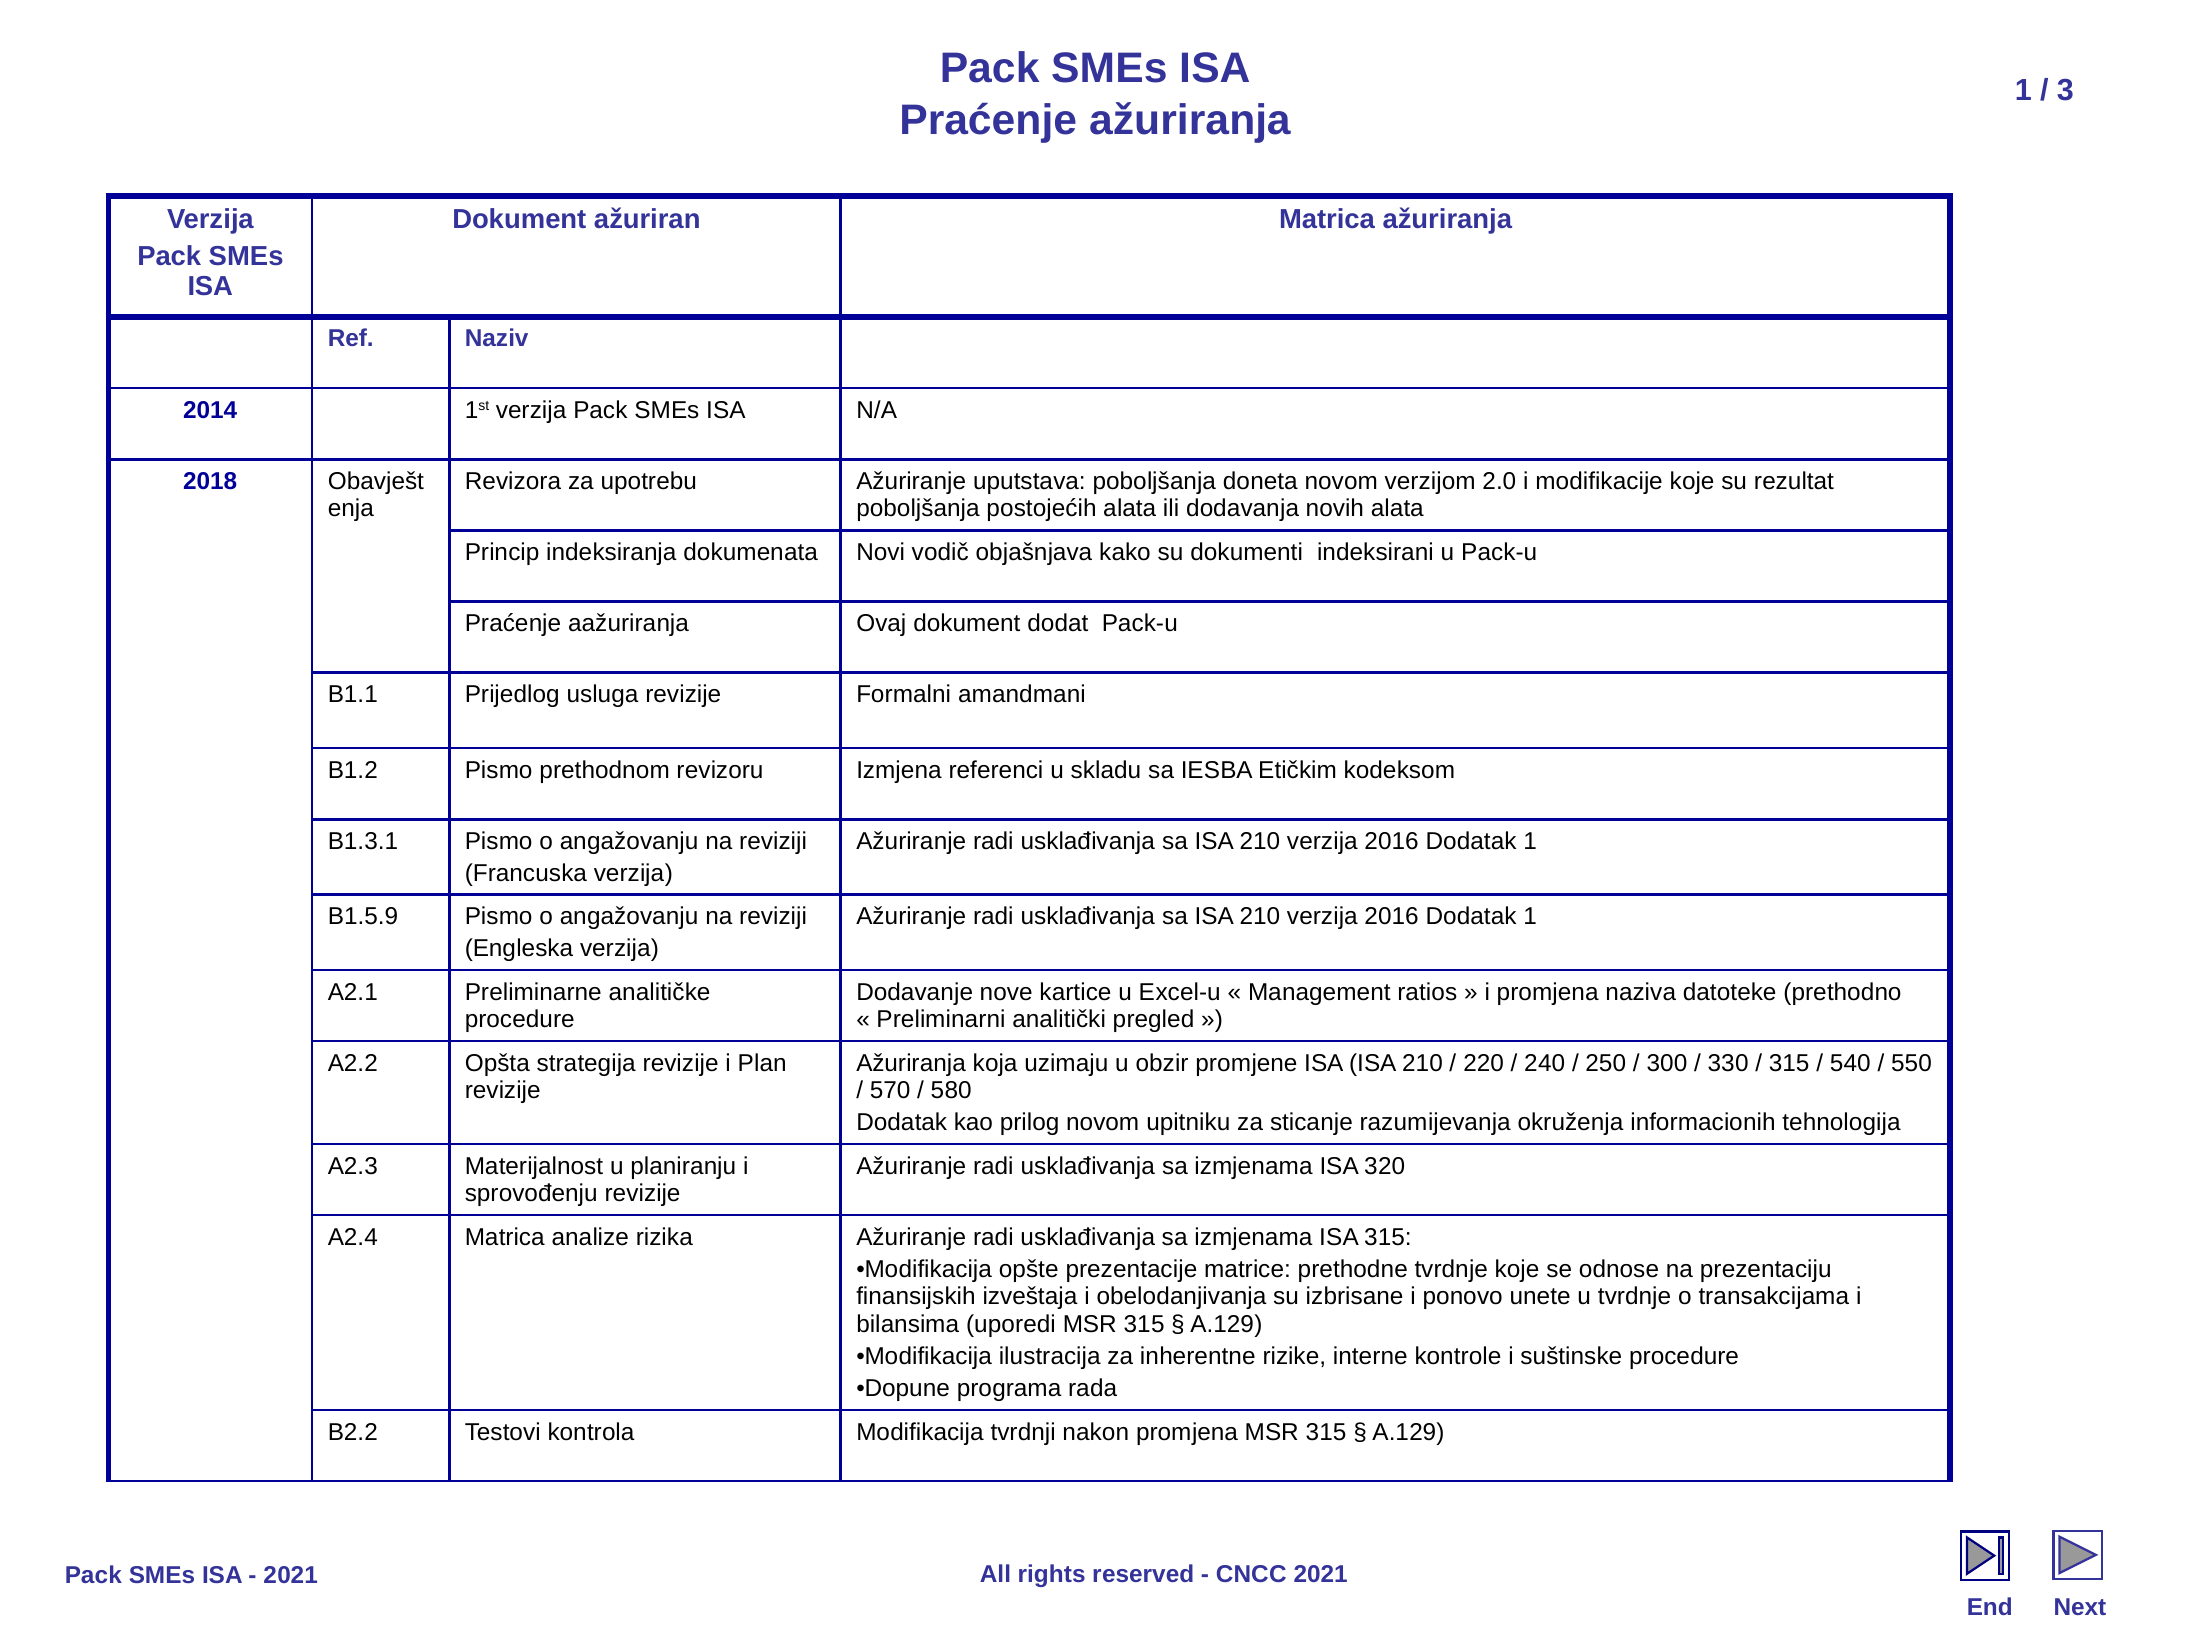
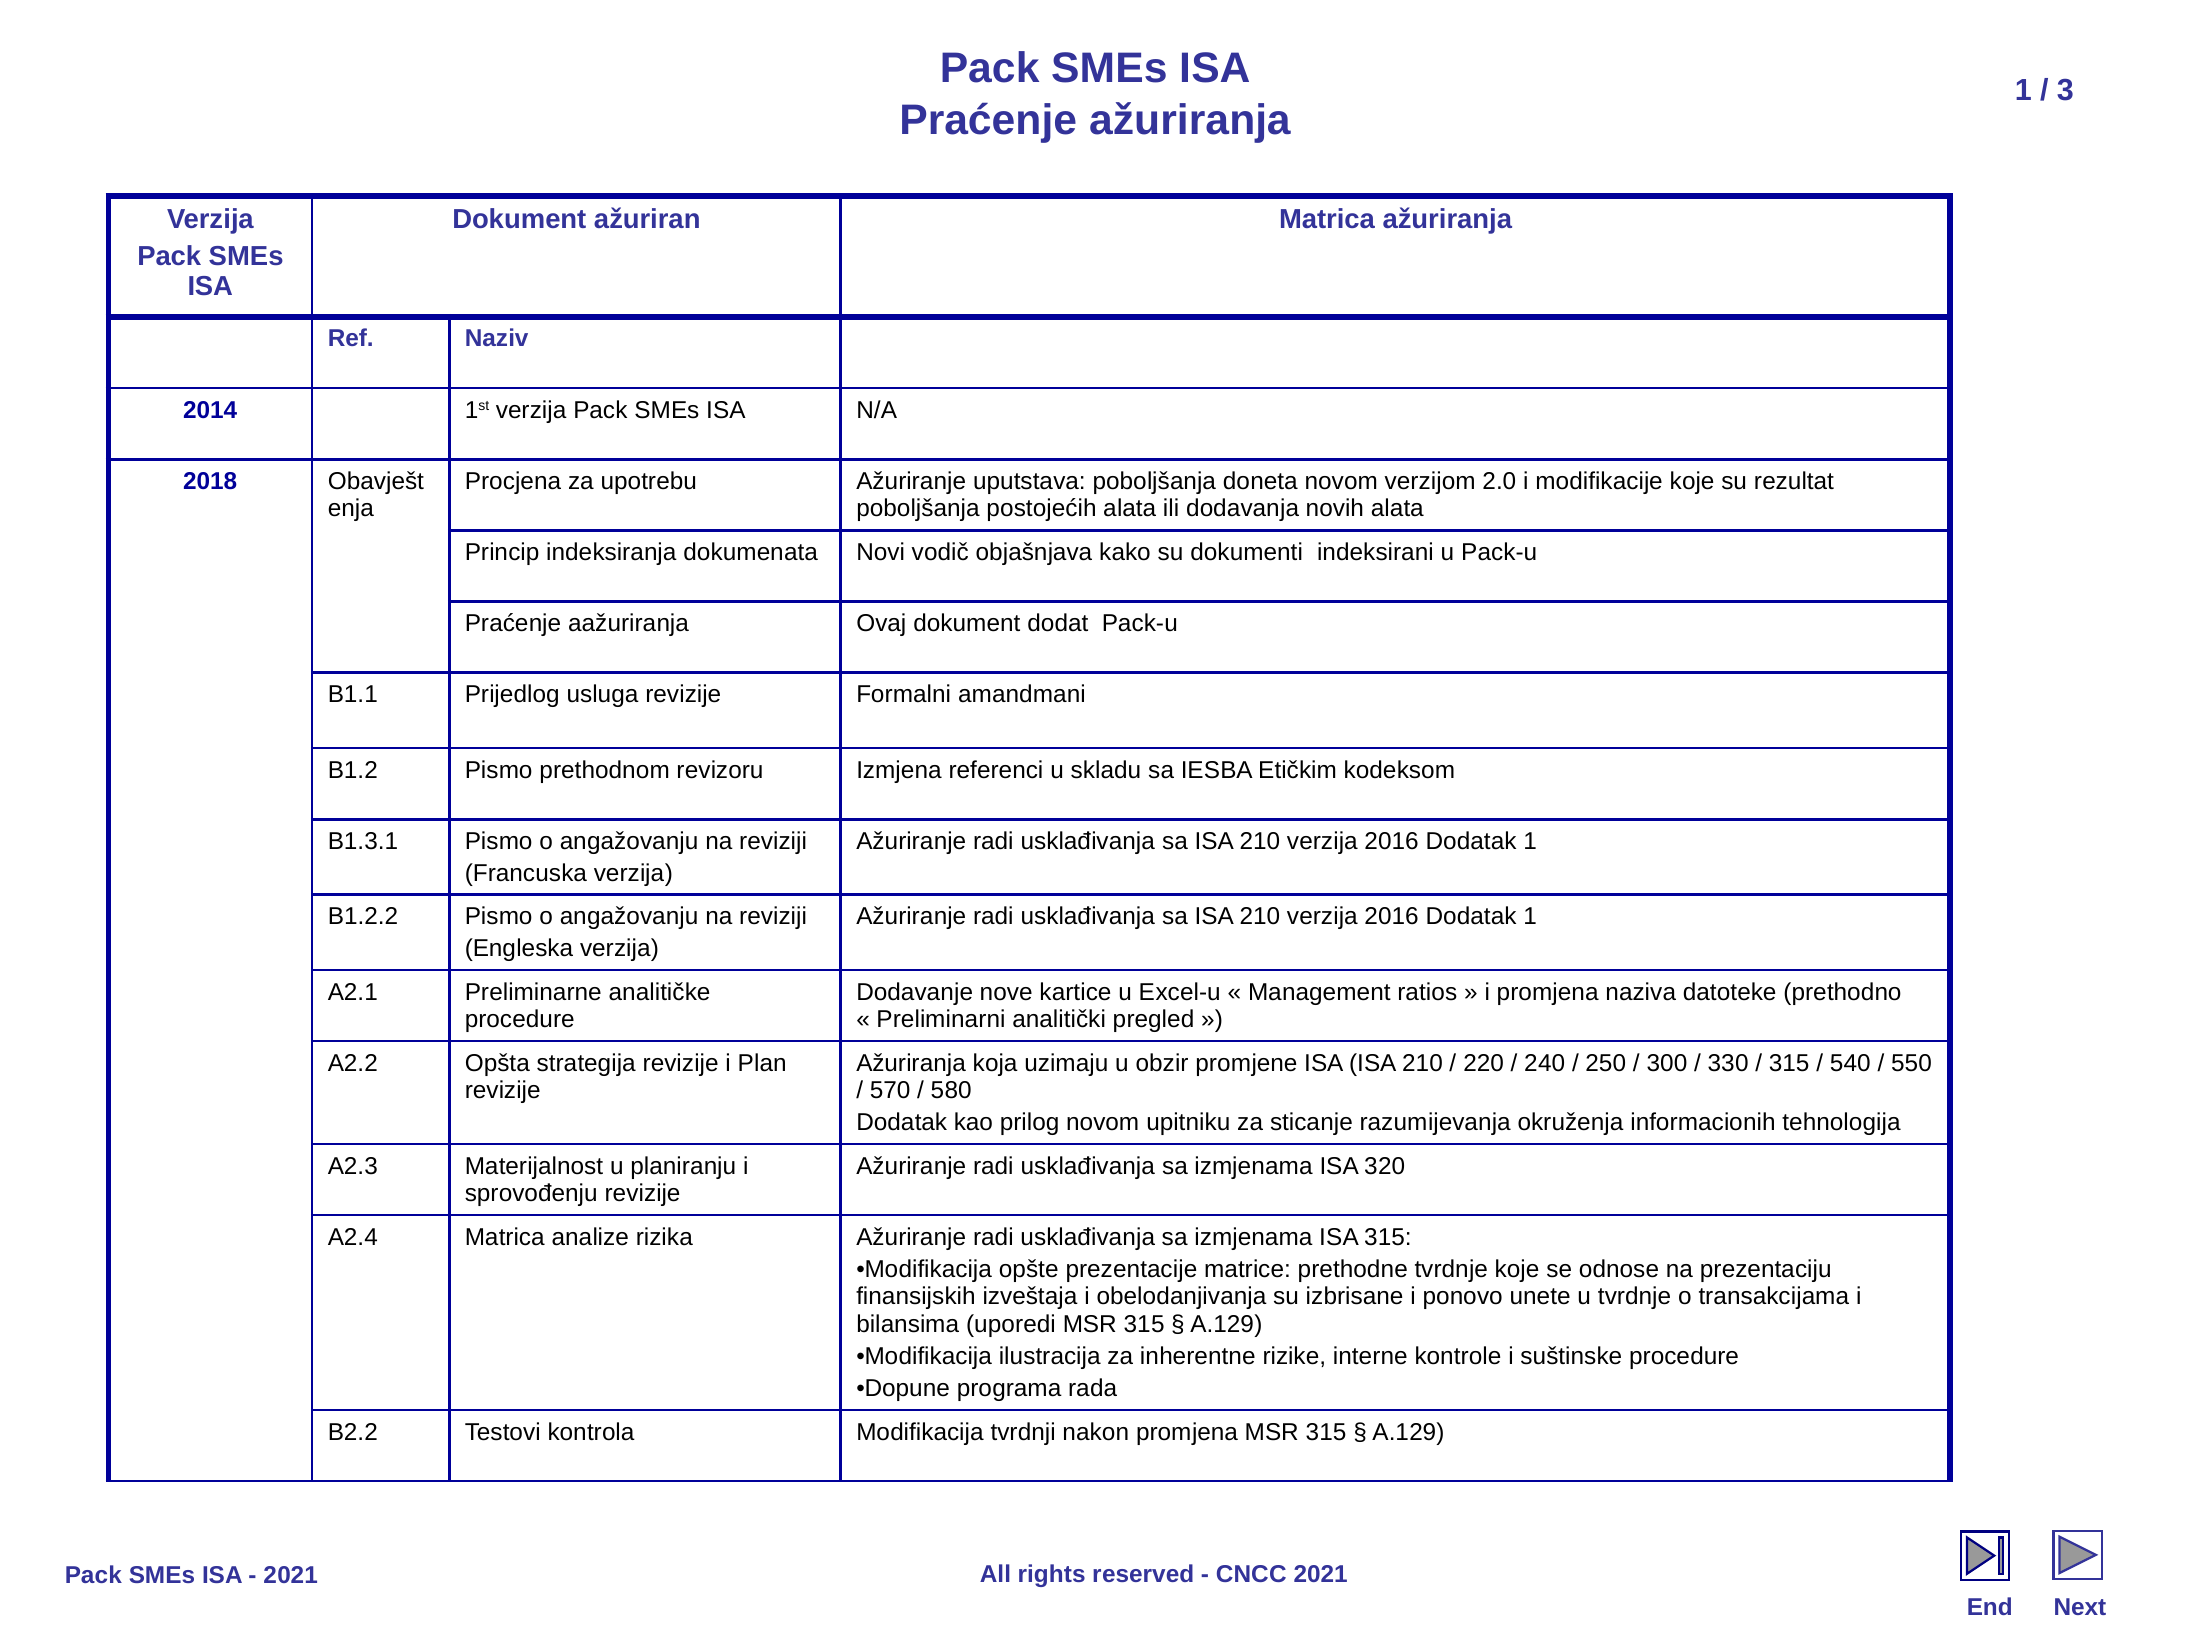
Revizora: Revizora -> Procjena (513, 481)
B1.5.9: B1.5.9 -> B1.2.2 (363, 916)
